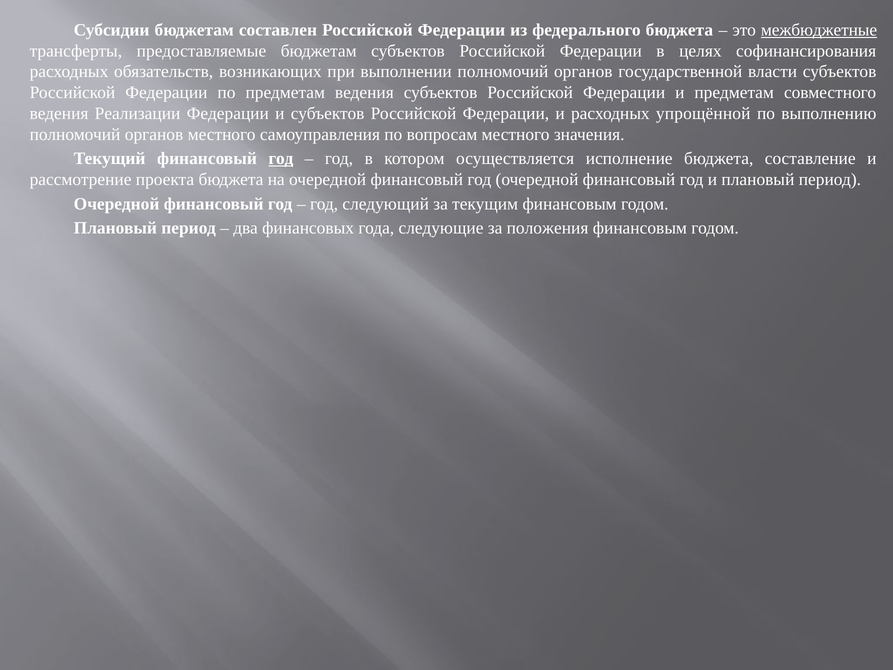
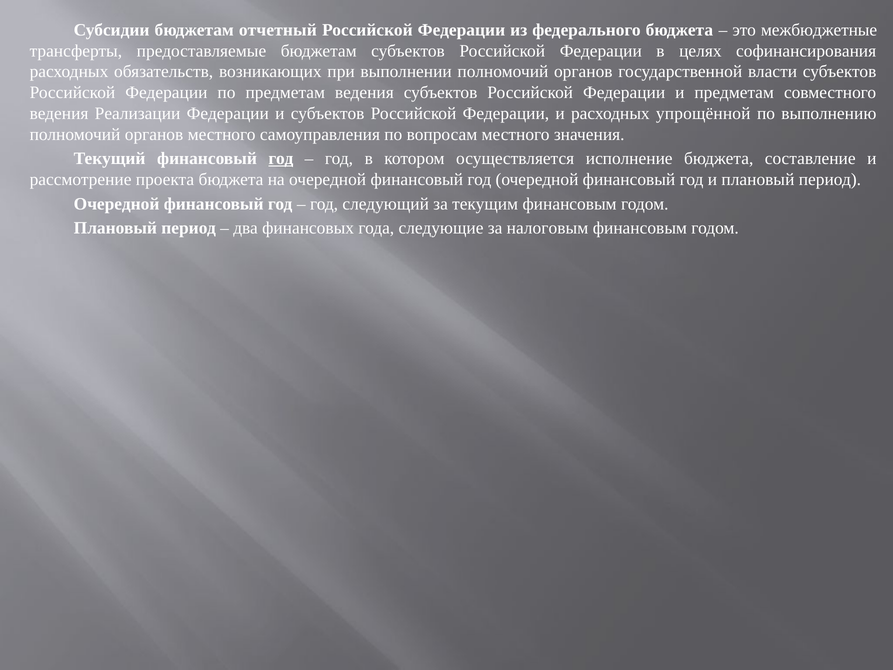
составлен: составлен -> отчетный (278, 30)
межбюджетные underline: present -> none (819, 30)
положения: положения -> налоговым (547, 228)
